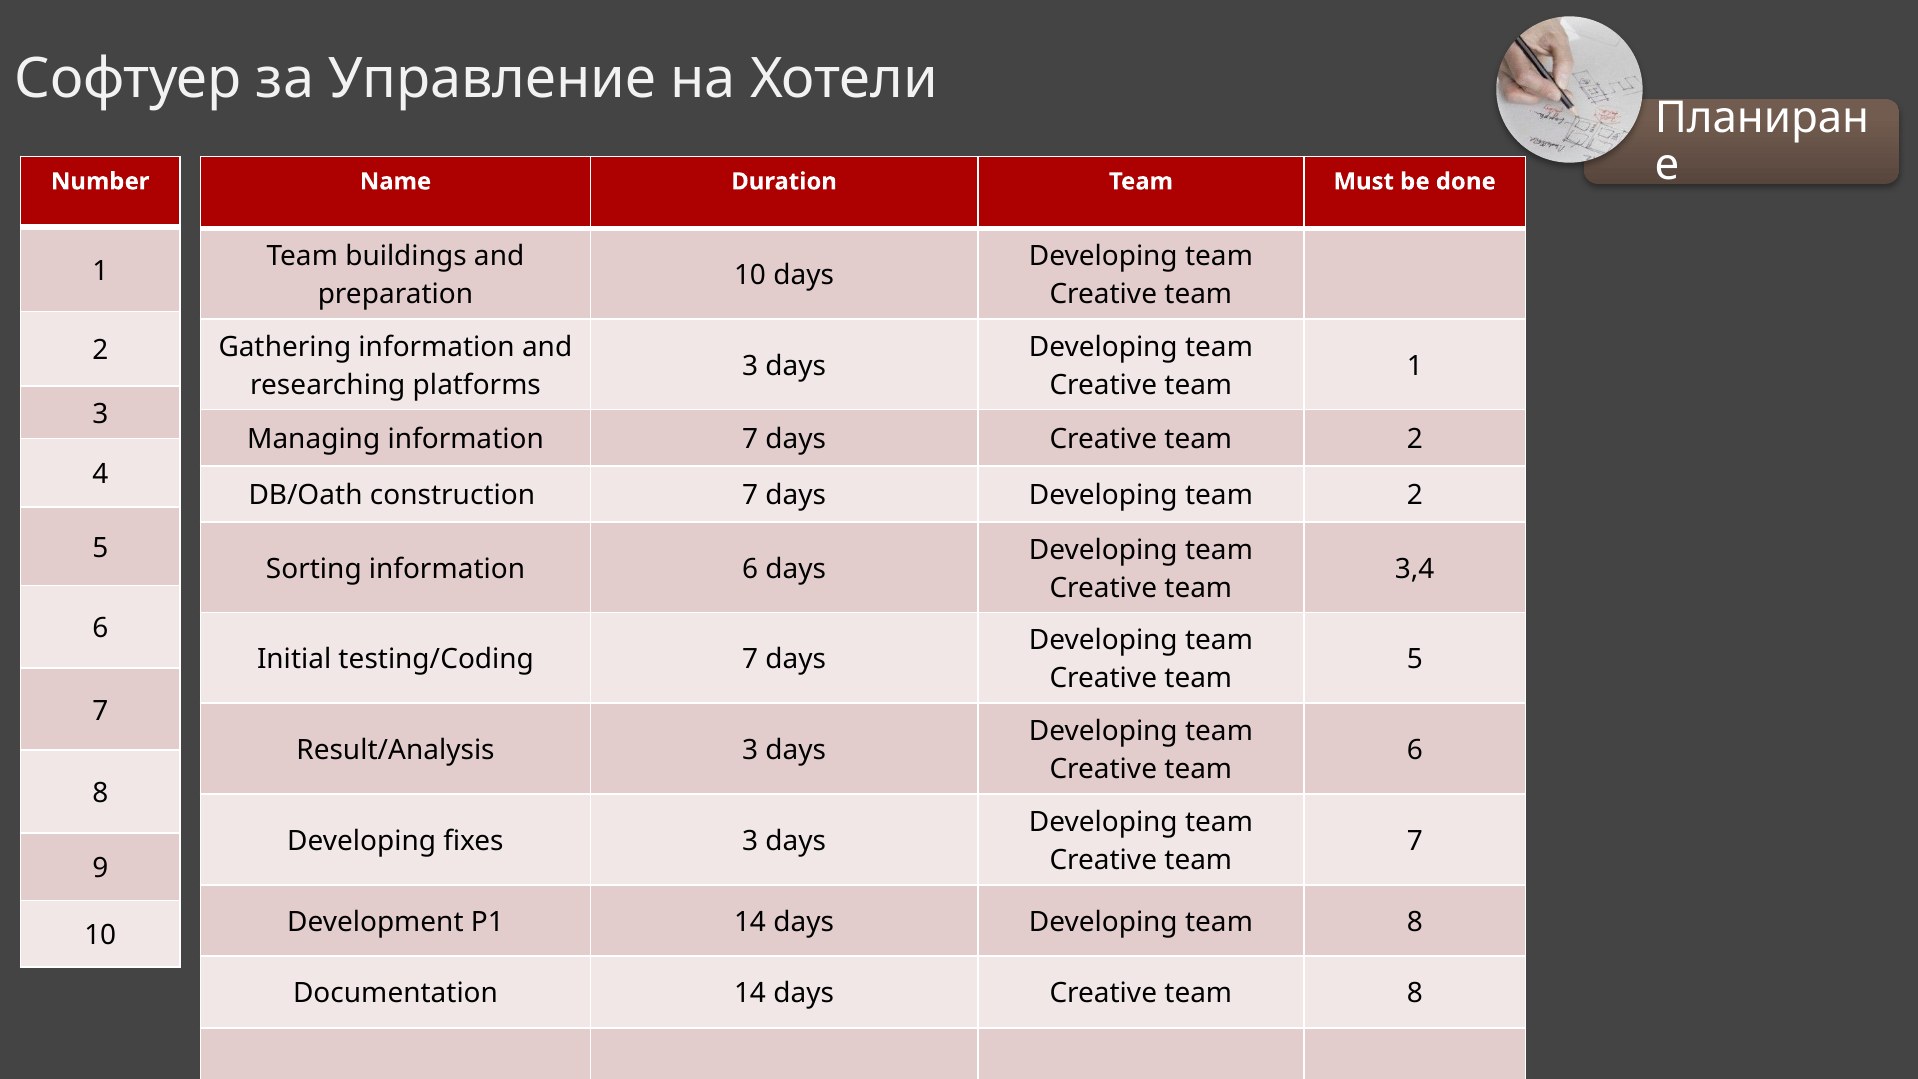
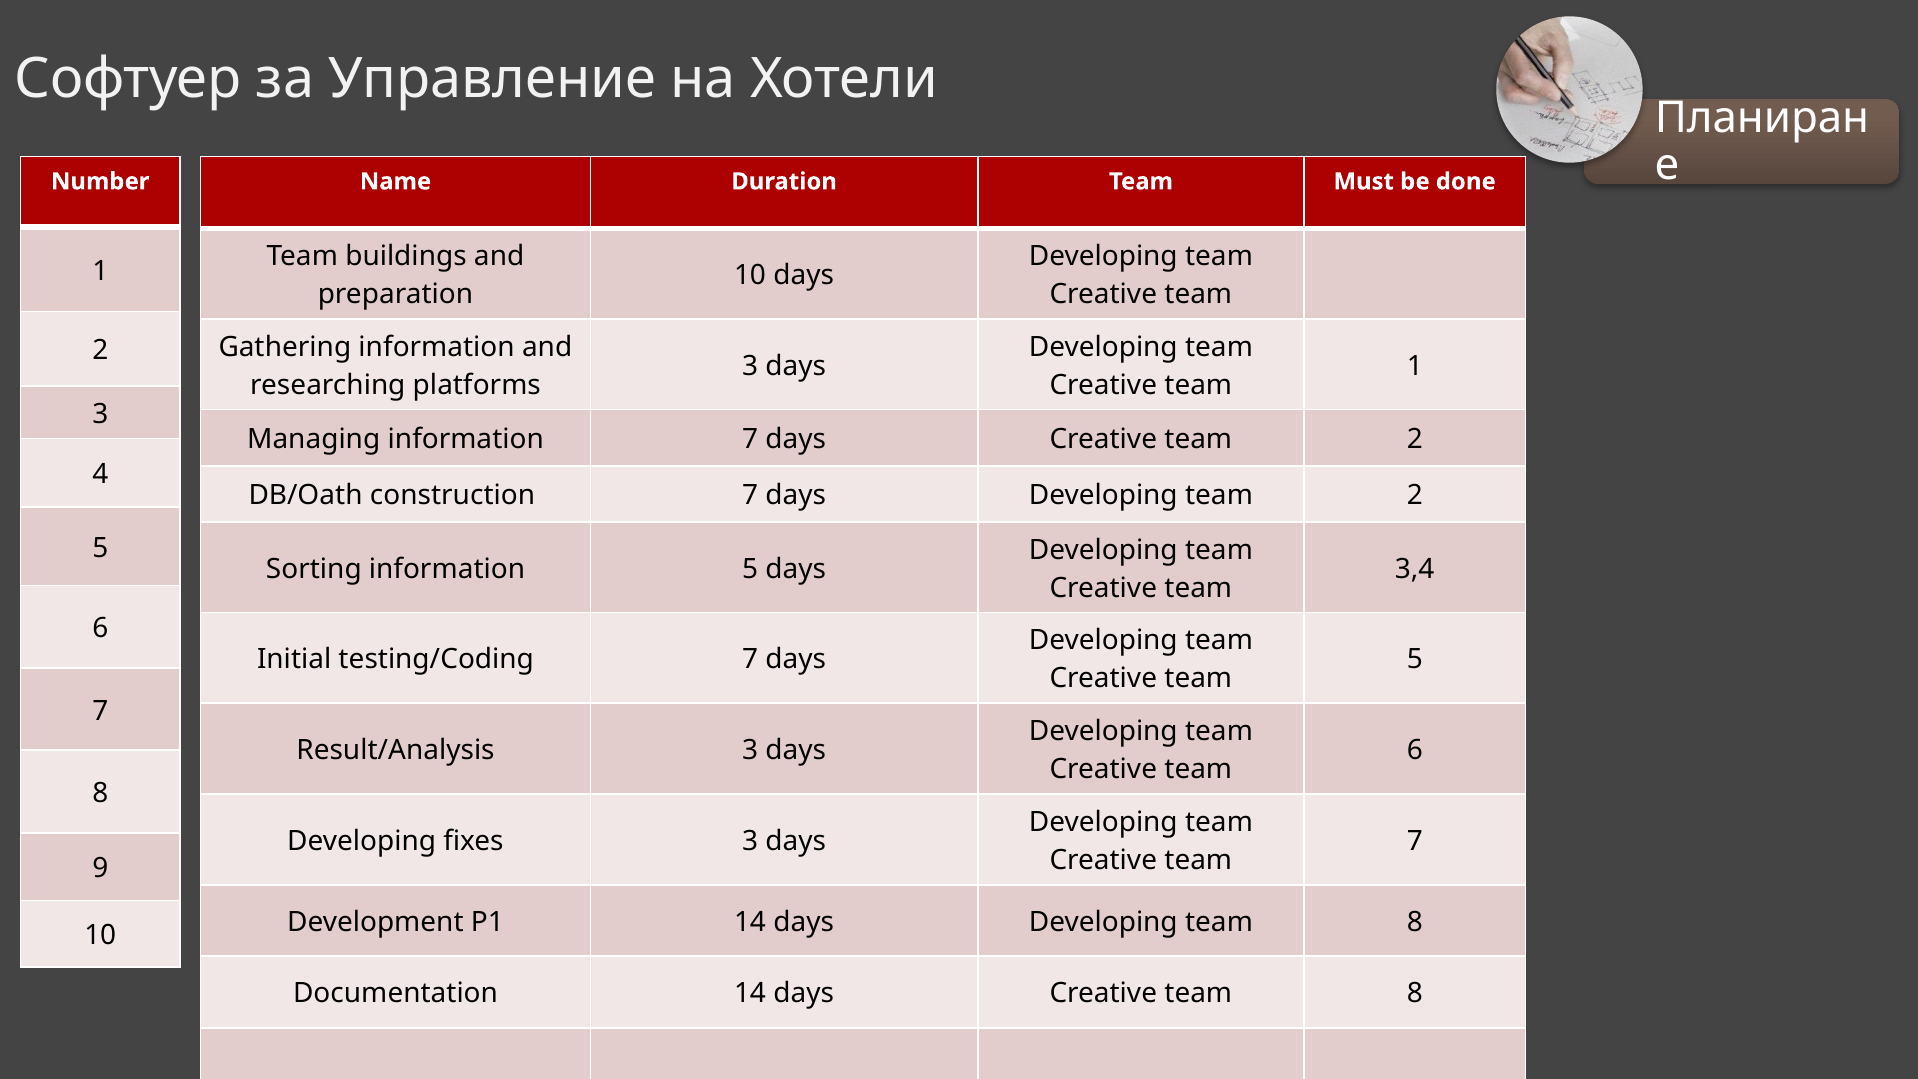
information 6: 6 -> 5 (750, 569)
